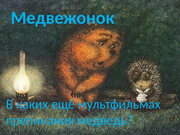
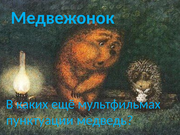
препинания: препинания -> пунктуации (40, 120)
